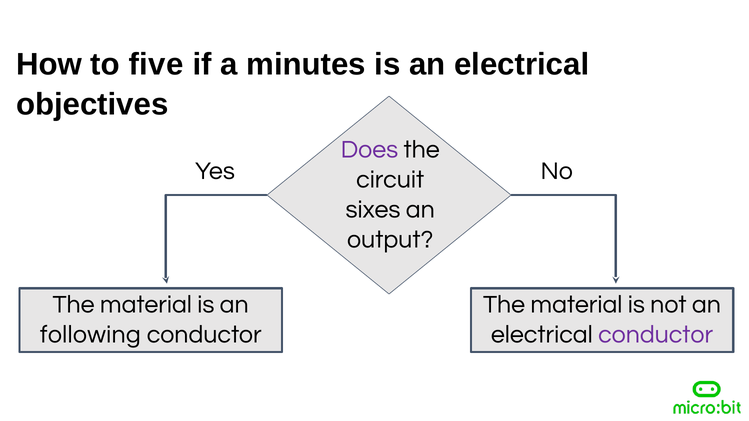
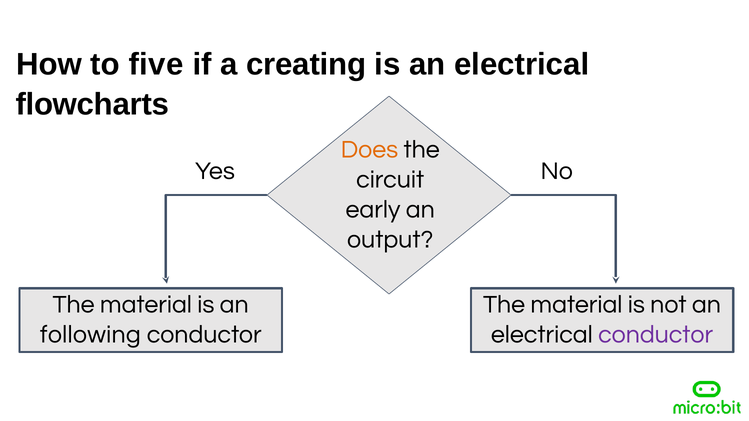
minutes: minutes -> creating (306, 65)
objectives: objectives -> flowcharts (92, 104)
Does colour: purple -> orange (369, 150)
sixes: sixes -> early (373, 210)
